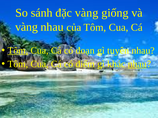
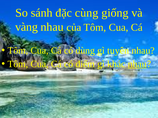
đặc vàng: vàng -> cùng (87, 13)
Tôm underline: present -> none (18, 51)
đoạn: đoạn -> dùng (85, 51)
